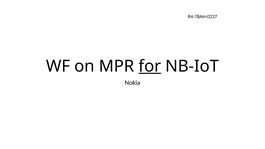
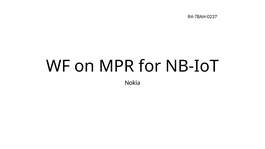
for underline: present -> none (150, 66)
